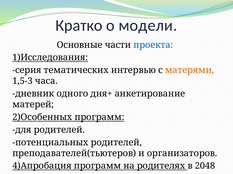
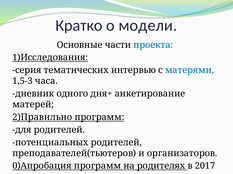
матерями colour: orange -> blue (190, 70)
2)Особенных: 2)Особенных -> 2)Правильно (42, 118)
4)Апробация: 4)Апробация -> 0)Апробация (42, 167)
2048: 2048 -> 2017 (205, 167)
